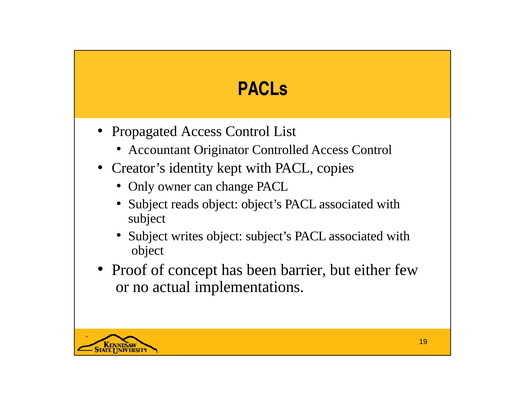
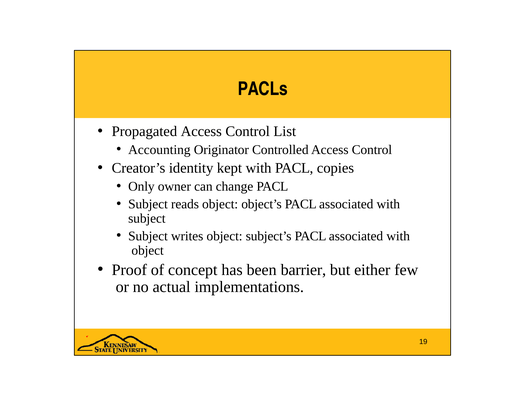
Accountant: Accountant -> Accounting (159, 150)
